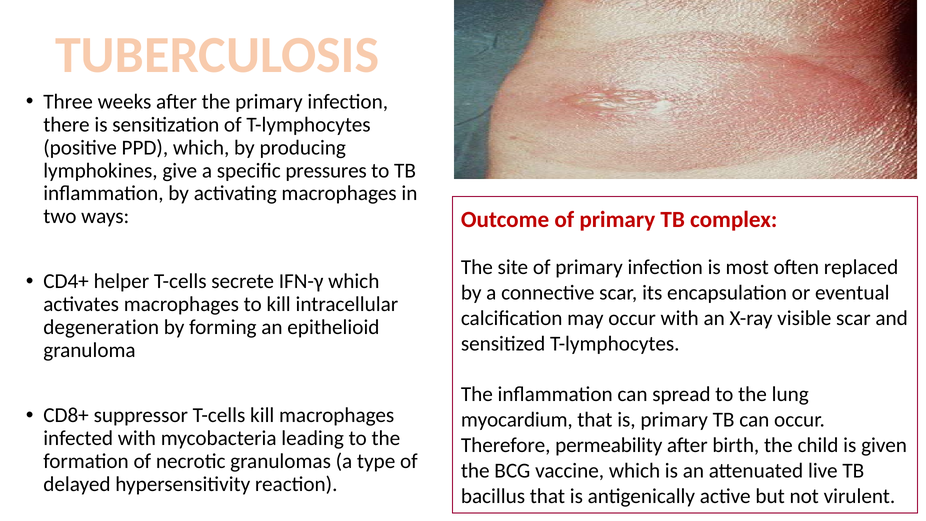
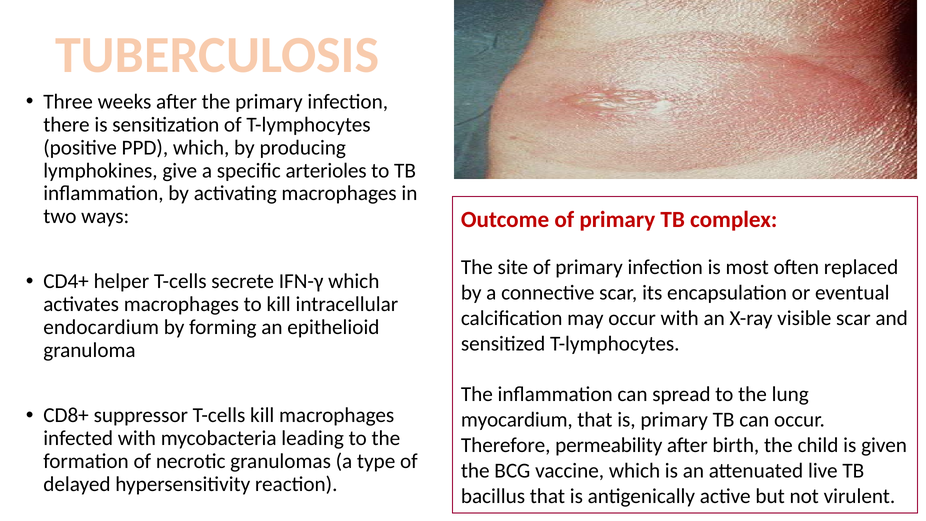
pressures: pressures -> arterioles (326, 170)
degeneration: degeneration -> endocardium (101, 327)
